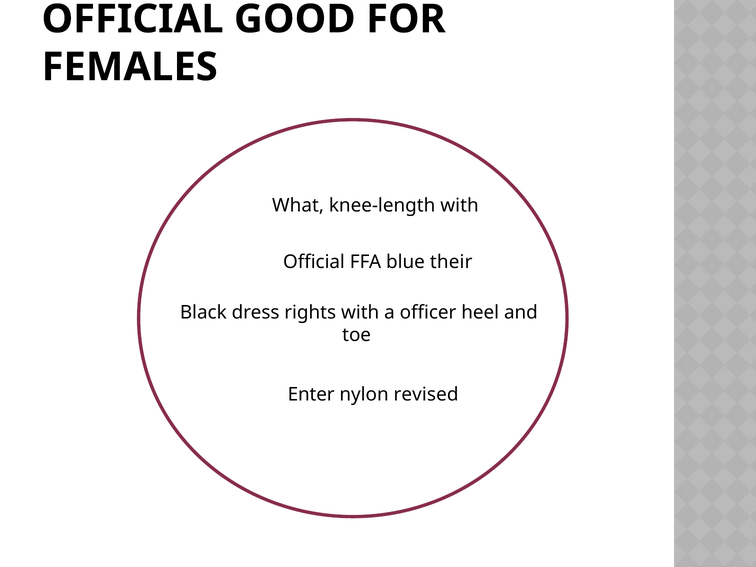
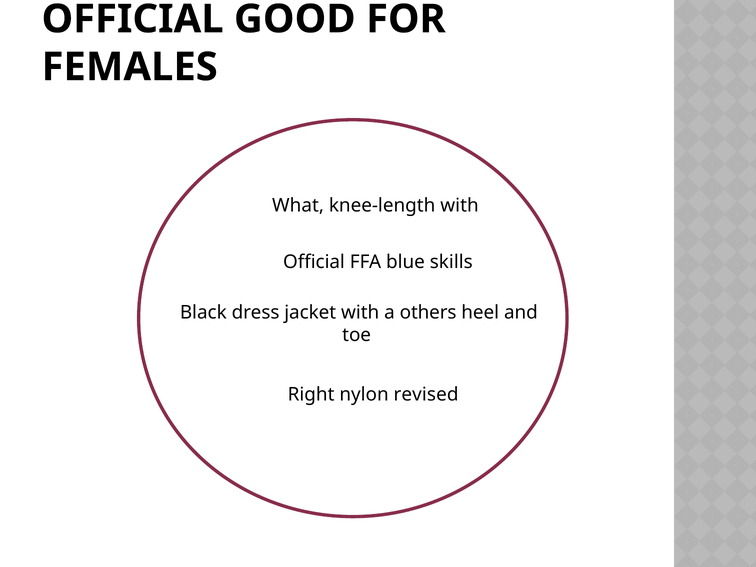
their: their -> skills (451, 262)
rights: rights -> jacket (310, 312)
officer: officer -> others (428, 312)
Enter: Enter -> Right (311, 394)
